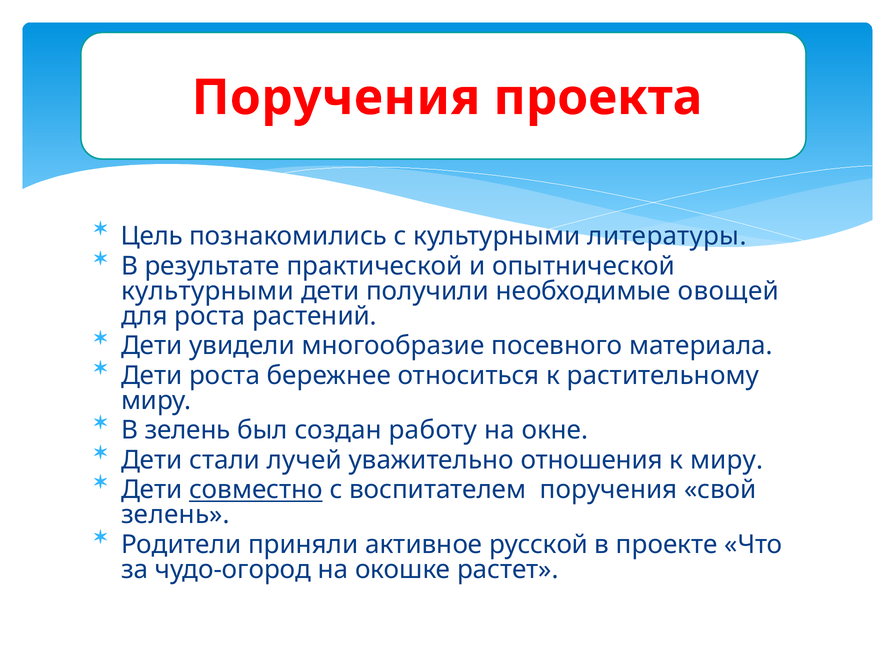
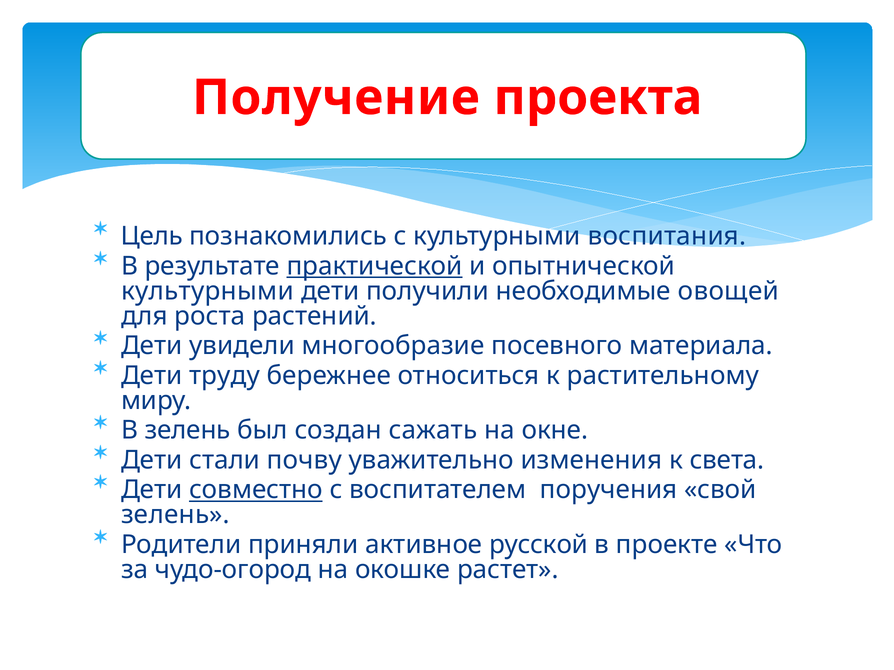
Поручения: Поручения -> Получение (336, 98)
литературы: литературы -> воспитания (667, 236)
практической underline: none -> present (375, 266)
Дети роста: роста -> труду (225, 376)
работу: работу -> сажать (433, 431)
лучей: лучей -> почву (304, 460)
отношения: отношения -> изменения (591, 460)
к миру: миру -> света (727, 460)
